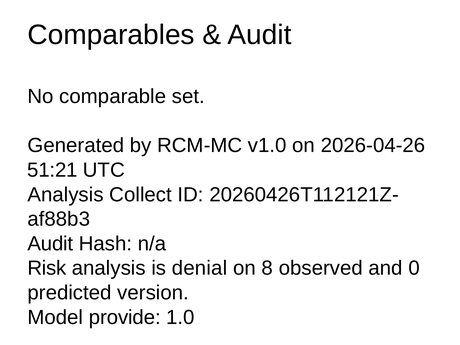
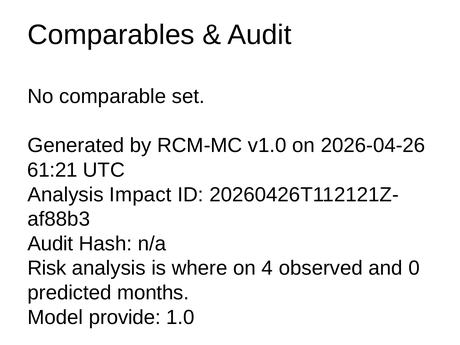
51:21: 51:21 -> 61:21 (52, 170)
Collect: Collect -> Impact (140, 195)
denial: denial -> where (200, 268)
8: 8 -> 4 (267, 268)
version: version -> months (153, 293)
